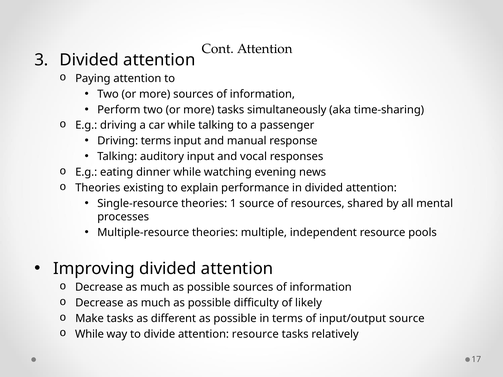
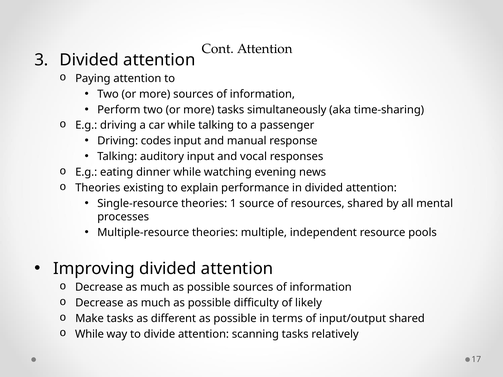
Driving terms: terms -> codes (156, 141)
input/output source: source -> shared (407, 319)
attention resource: resource -> scanning (255, 334)
